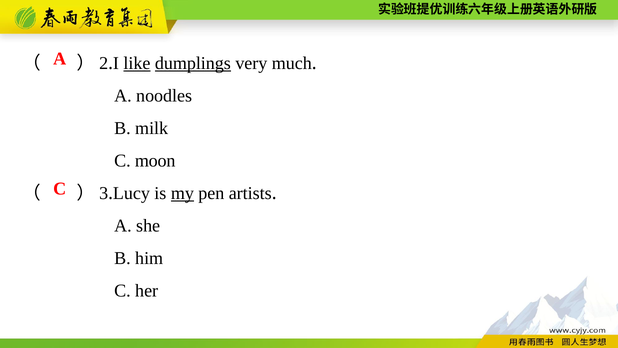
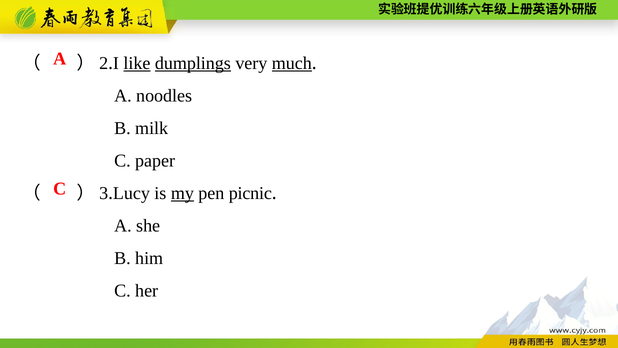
much underline: none -> present (292, 63)
moon: moon -> paper (155, 160)
artists: artists -> picnic (250, 193)
